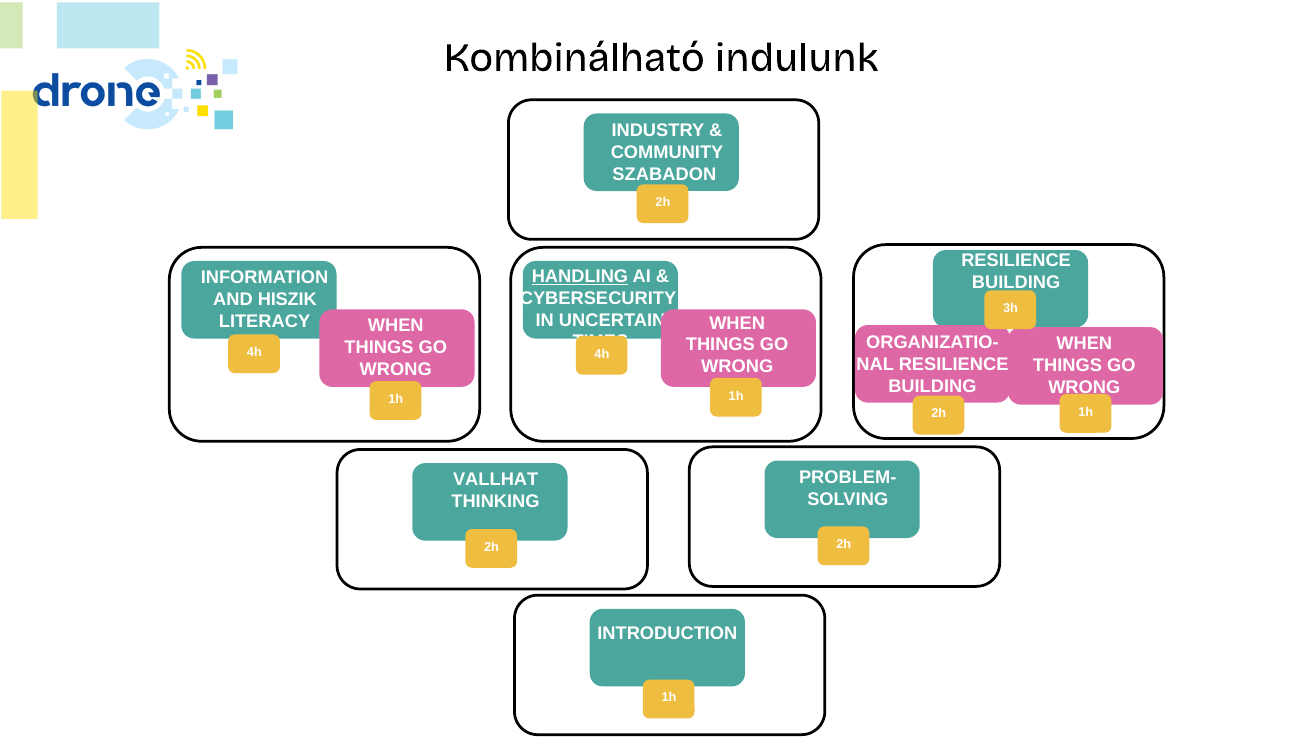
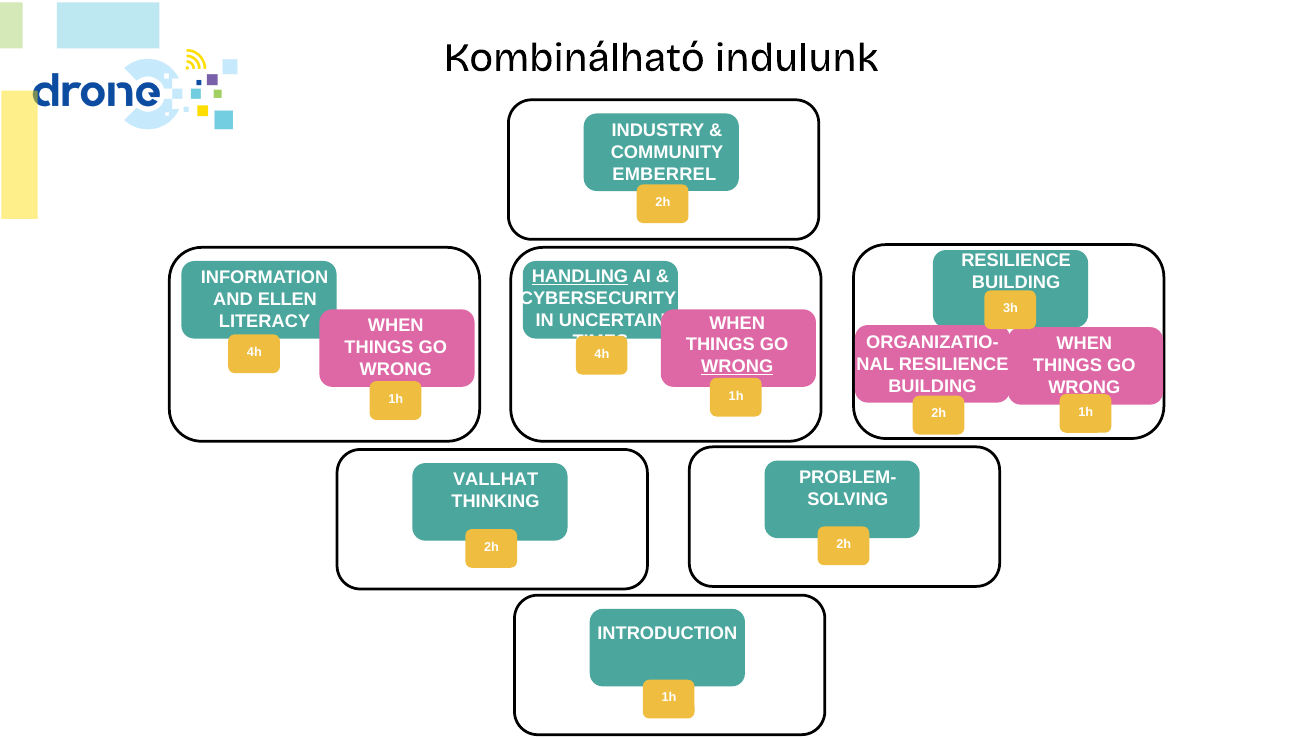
SZABADON: SZABADON -> EMBERREL (664, 174)
HISZIK: HISZIK -> ELLEN (287, 300)
WRONG underline: none -> present (737, 367)
